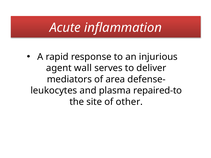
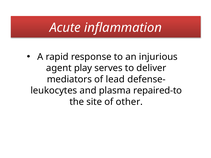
wall: wall -> play (83, 68)
area: area -> lead (115, 79)
